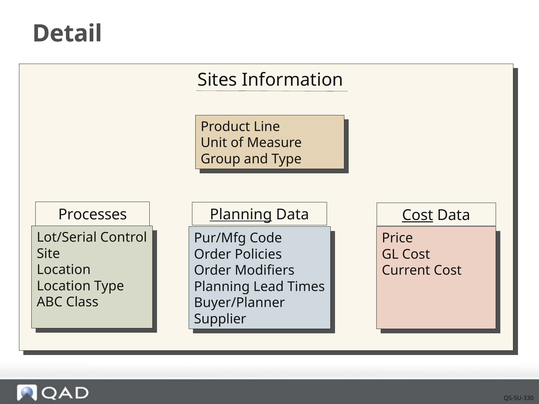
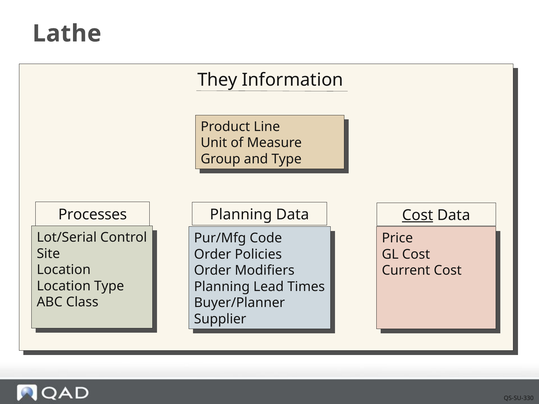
Detail: Detail -> Lathe (67, 34)
Sites: Sites -> They (217, 80)
Planning underline: present -> none (241, 215)
